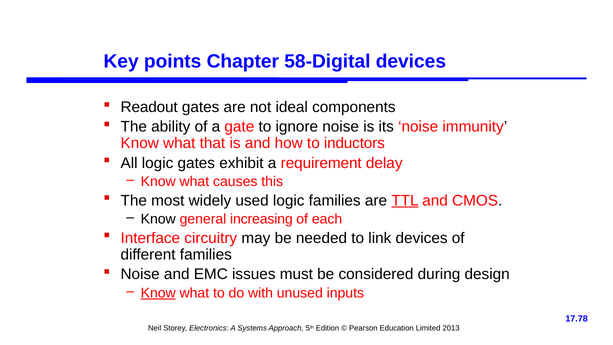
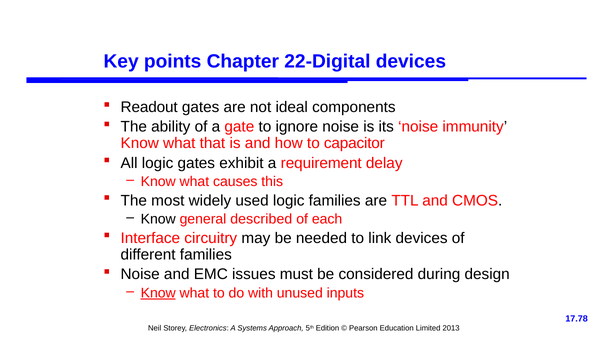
58-Digital: 58-Digital -> 22-Digital (327, 61)
inductors: inductors -> capacitor (354, 143)
TTL underline: present -> none (405, 200)
increasing: increasing -> described (261, 219)
